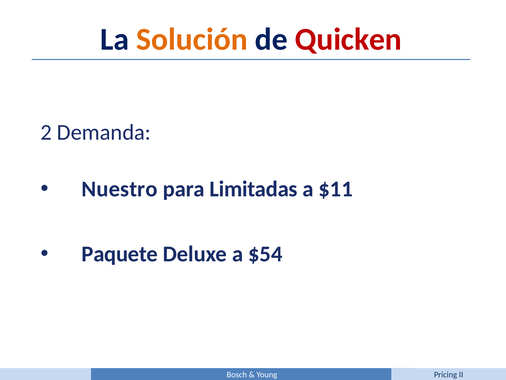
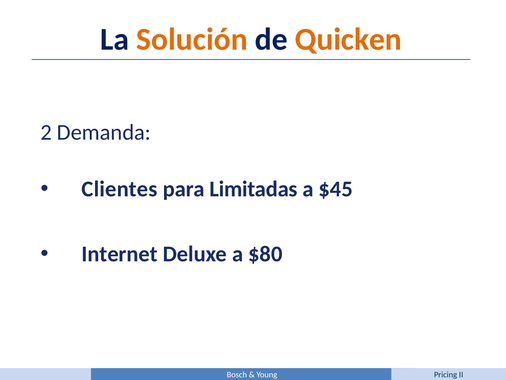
Quicken colour: red -> orange (348, 39)
Nuestro: Nuestro -> Clientes (120, 189)
$11: $11 -> $45 (336, 189)
Paquete: Paquete -> Internet (120, 254)
$54: $54 -> $80 (265, 254)
